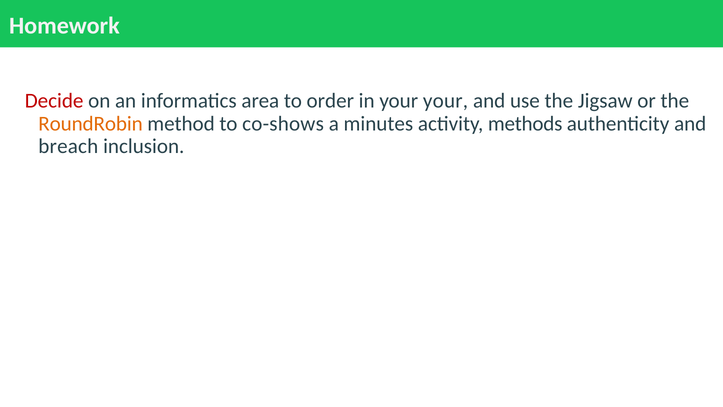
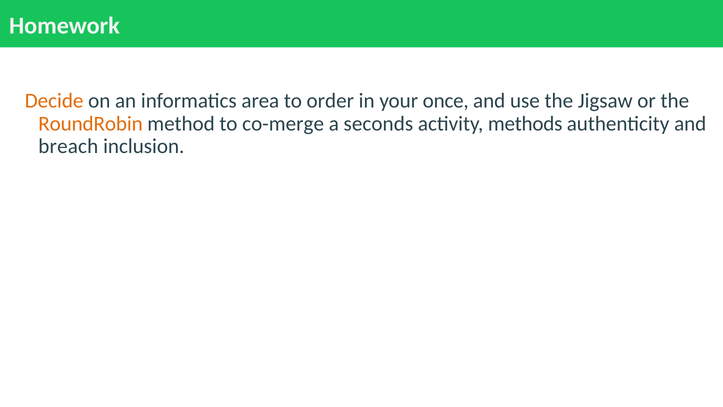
Decide colour: red -> orange (54, 101)
your your: your -> once (446, 101)
co-shows: co-shows -> co-merge (283, 123)
minutes: minutes -> seconds (378, 123)
